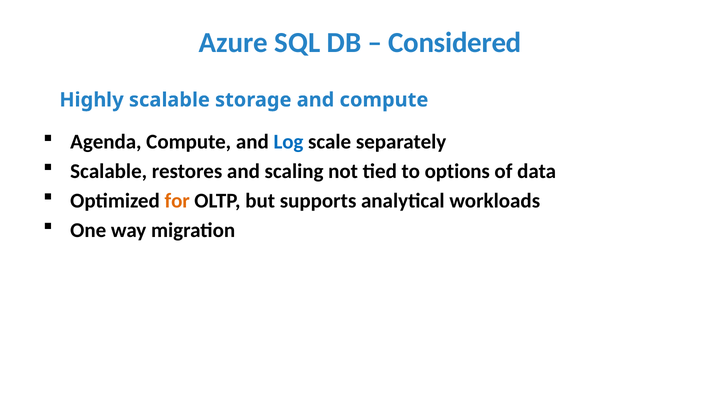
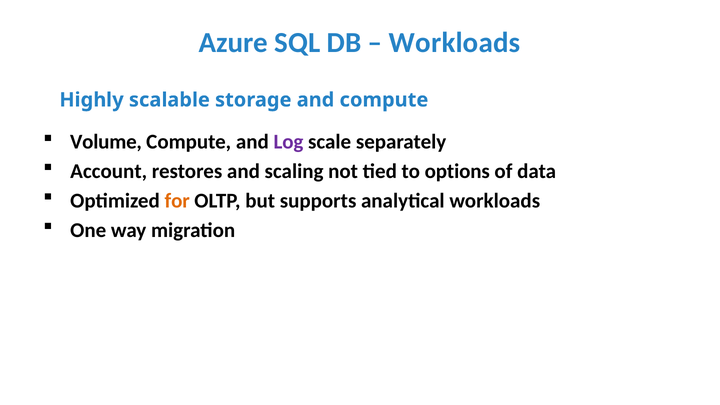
Considered: Considered -> Workloads (455, 43)
Agenda: Agenda -> Volume (106, 142)
Log colour: blue -> purple (288, 142)
Scalable: Scalable -> Account (109, 171)
